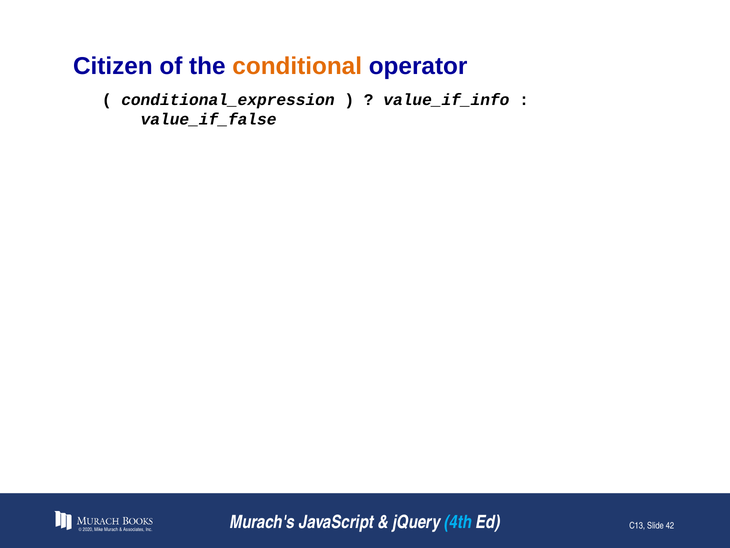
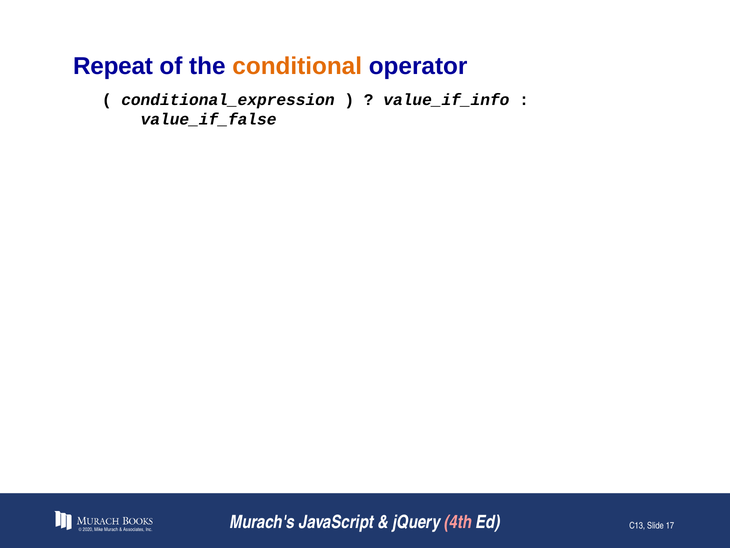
Citizen: Citizen -> Repeat (113, 66)
4th colour: light blue -> pink (458, 522)
42: 42 -> 17 (670, 525)
